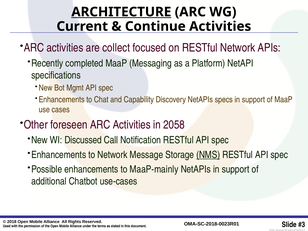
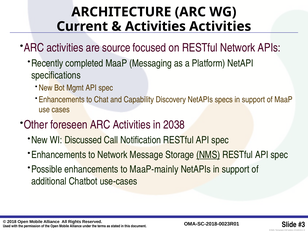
ARCHITECTURE underline: present -> none (121, 12)
Continue: Continue -> Activities (155, 26)
collect: collect -> source (116, 48)
2058: 2058 -> 2038 (174, 125)
